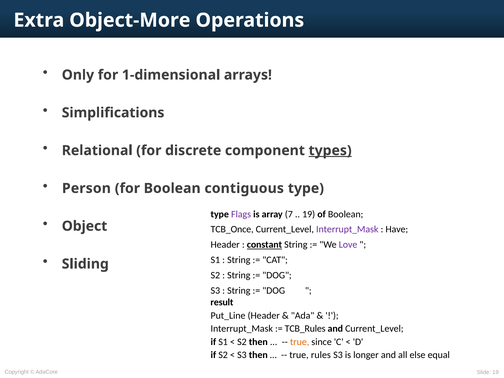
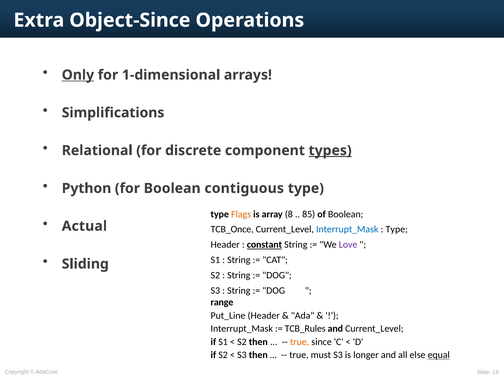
Object-More: Object-More -> Object-Since (130, 20)
Only underline: none -> present (78, 75)
Person: Person -> Python (87, 188)
Flags colour: purple -> orange (241, 214)
7: 7 -> 8 (289, 214)
19: 19 -> 85 (309, 214)
Object: Object -> Actual (84, 226)
Interrupt_Mask colour: purple -> blue (347, 229)
Have: Have -> Type (397, 229)
result: result -> range (222, 302)
rules: rules -> must (321, 355)
equal underline: none -> present (439, 355)
